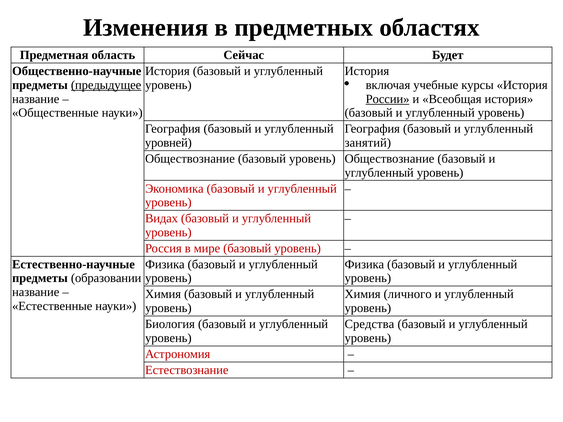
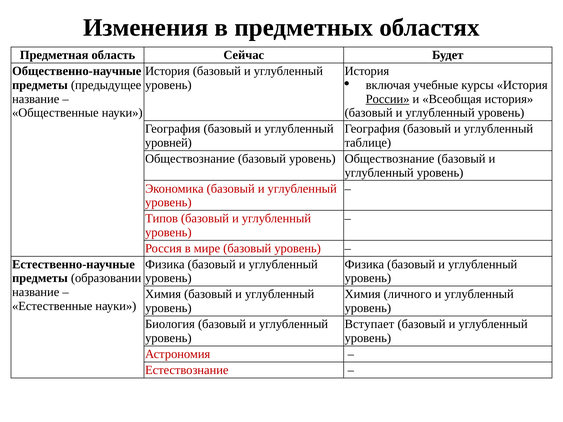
предыдущее underline: present -> none (106, 85)
занятий: занятий -> таблице (368, 143)
Видах: Видах -> Типов (162, 219)
Средства: Средства -> Вступает (369, 324)
